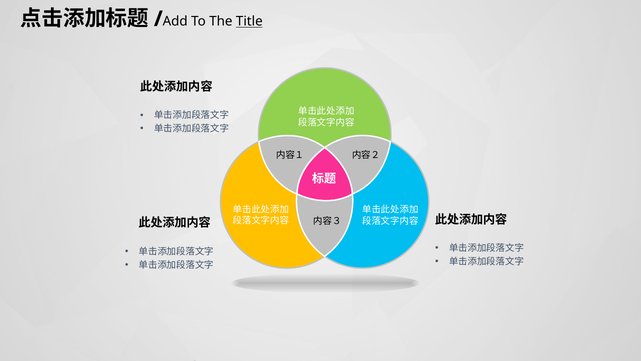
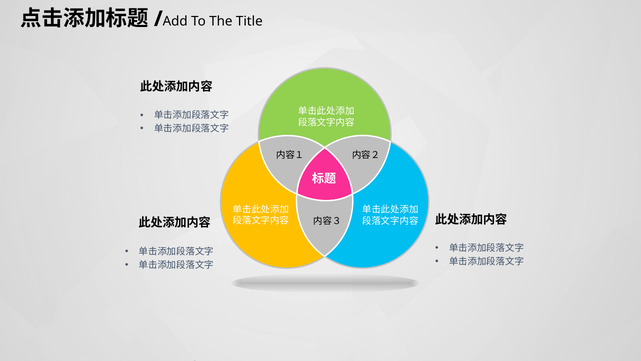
Title underline: present -> none (249, 22)
